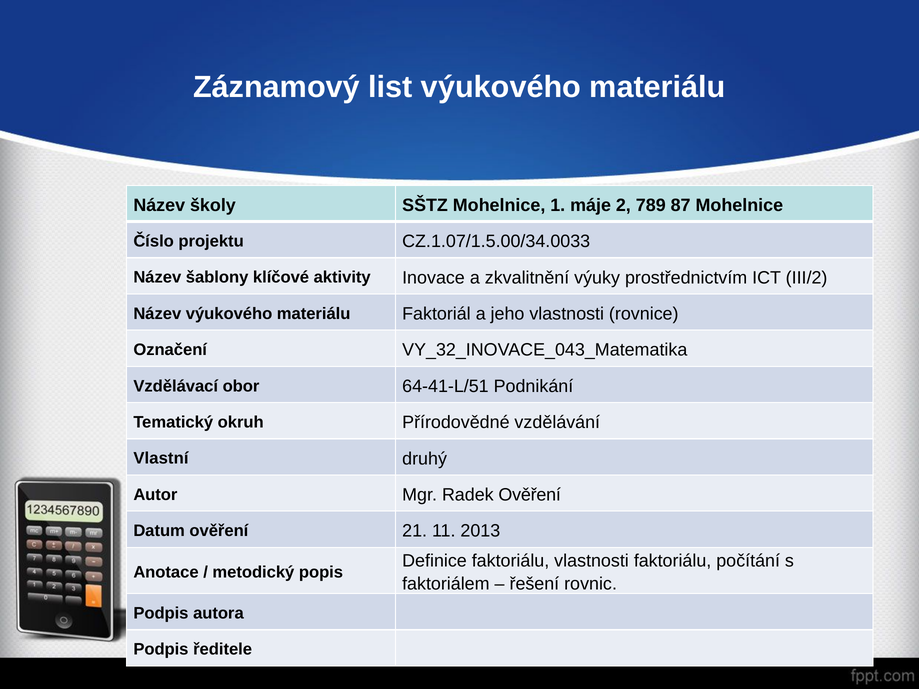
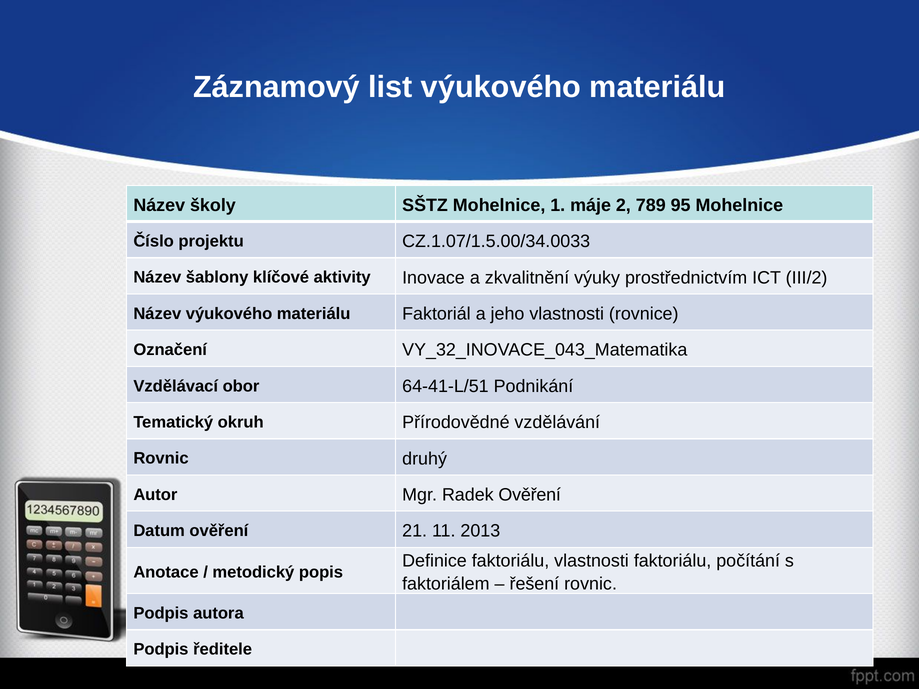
87: 87 -> 95 (681, 205)
Vlastní: Vlastní -> Rovnic (161, 459)
